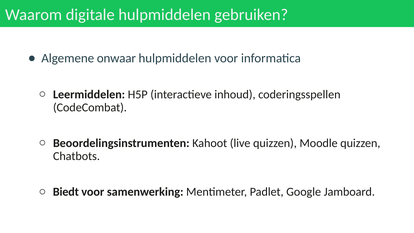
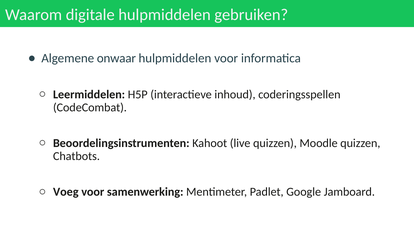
Biedt: Biedt -> Voeg (66, 192)
